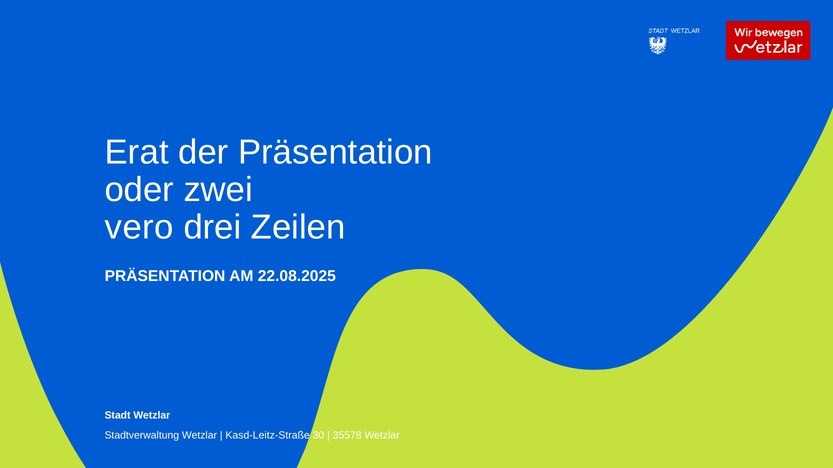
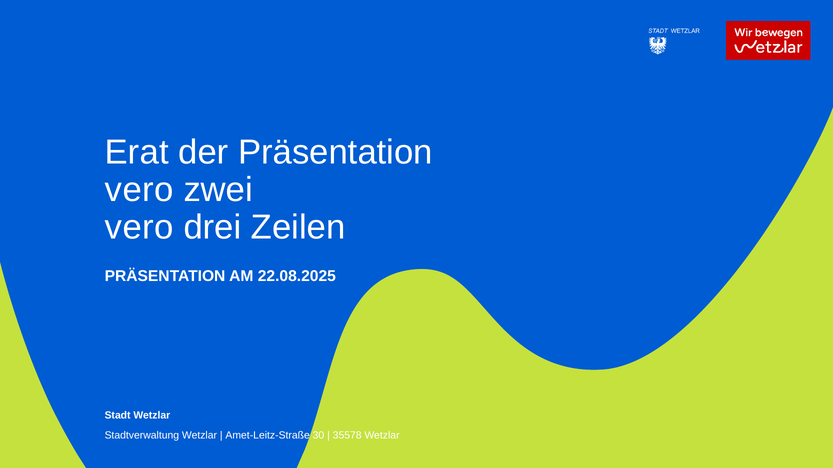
oder: oder -> vero (139, 190)
Kasd-Leitz-Straße: Kasd-Leitz-Straße -> Amet-Leitz-Straße (268, 436)
